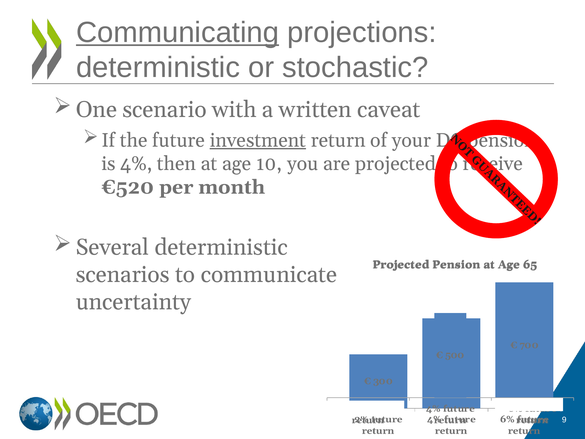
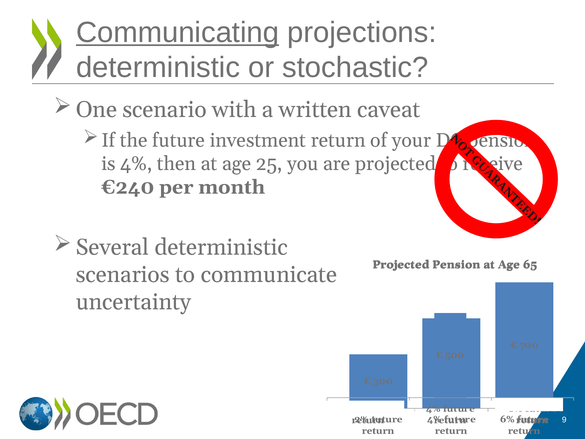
investment underline: present -> none (258, 140)
10: 10 -> 25 (269, 164)
€520: €520 -> €240 (128, 187)
